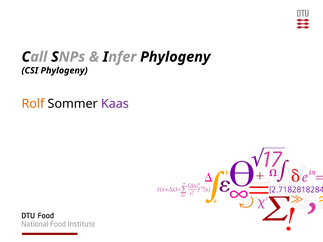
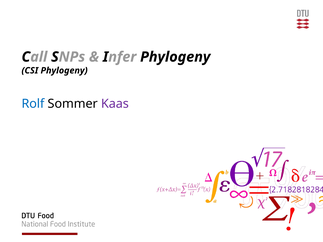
Rolf colour: orange -> blue (33, 104)
